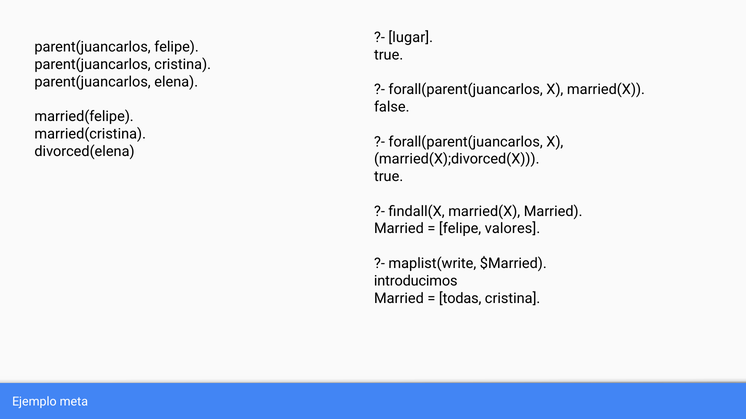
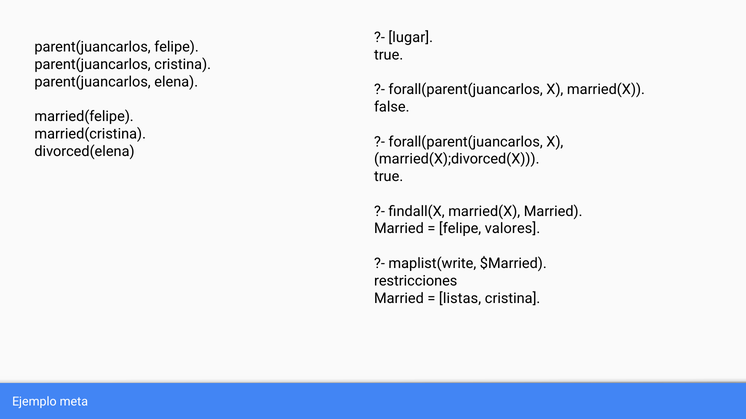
introducimos: introducimos -> restricciones (416, 281)
todas: todas -> listas (460, 299)
